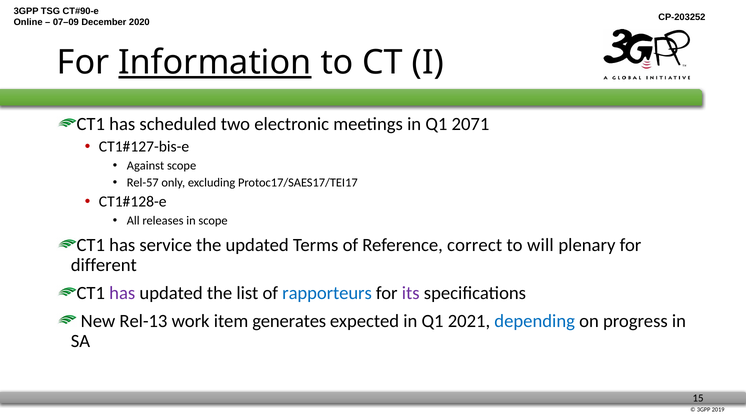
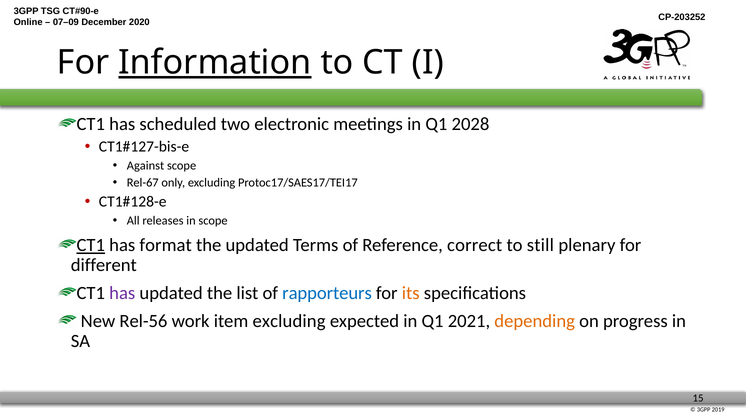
2071: 2071 -> 2028 (470, 124)
Rel-57: Rel-57 -> Rel-67 (143, 183)
CT1 underline: none -> present (91, 246)
service: service -> format (166, 246)
will: will -> still (540, 246)
its colour: purple -> orange (411, 294)
Rel-13: Rel-13 -> Rel-56 (143, 322)
item generates: generates -> excluding (289, 322)
depending colour: blue -> orange (535, 322)
